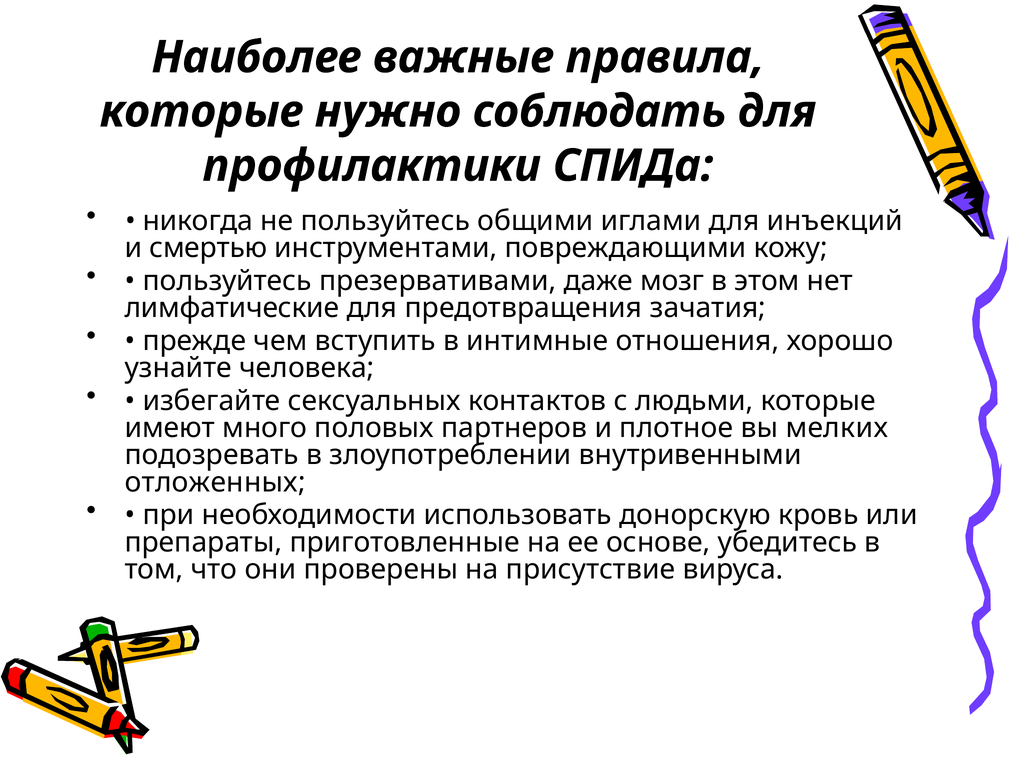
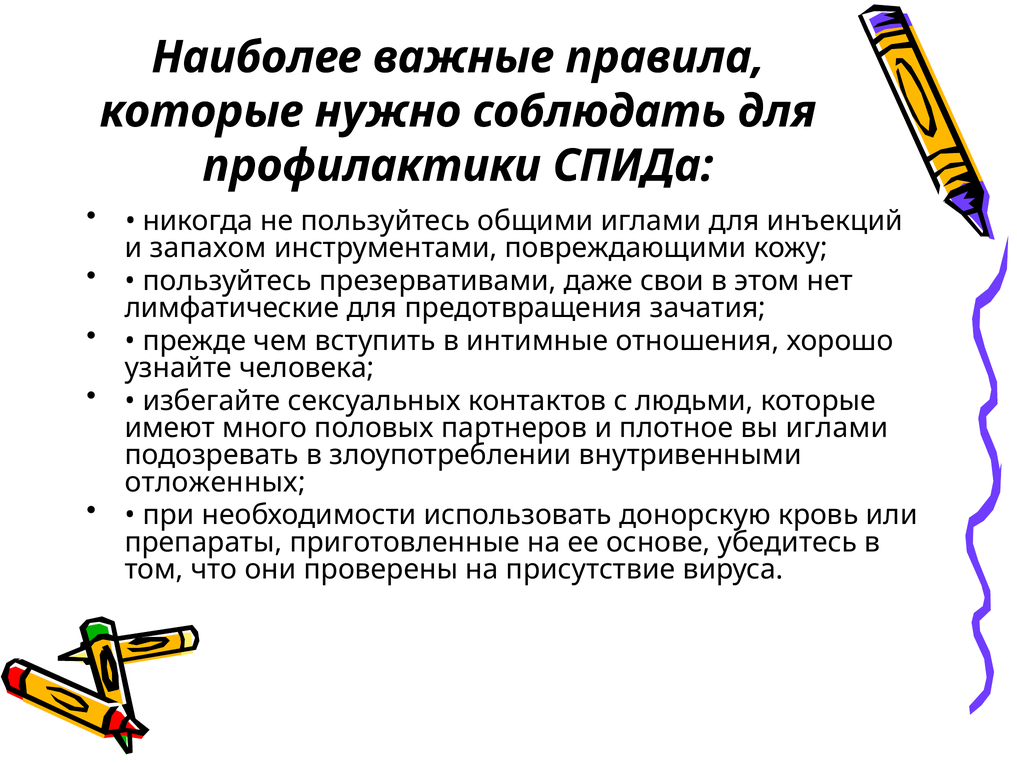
смертью: смертью -> запахом (208, 248)
мозг: мозг -> свои (672, 281)
вы мелких: мелких -> иглами (837, 428)
